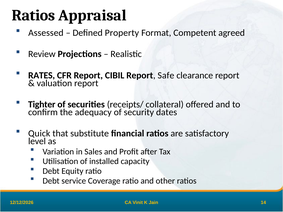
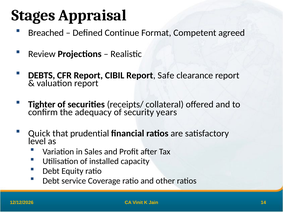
Ratios: Ratios -> Stages (33, 15)
Assessed: Assessed -> Breached (46, 33)
Property: Property -> Continue (122, 33)
RATES: RATES -> DEBTS (42, 75)
dates: dates -> years (167, 112)
substitute: substitute -> prudential (90, 134)
